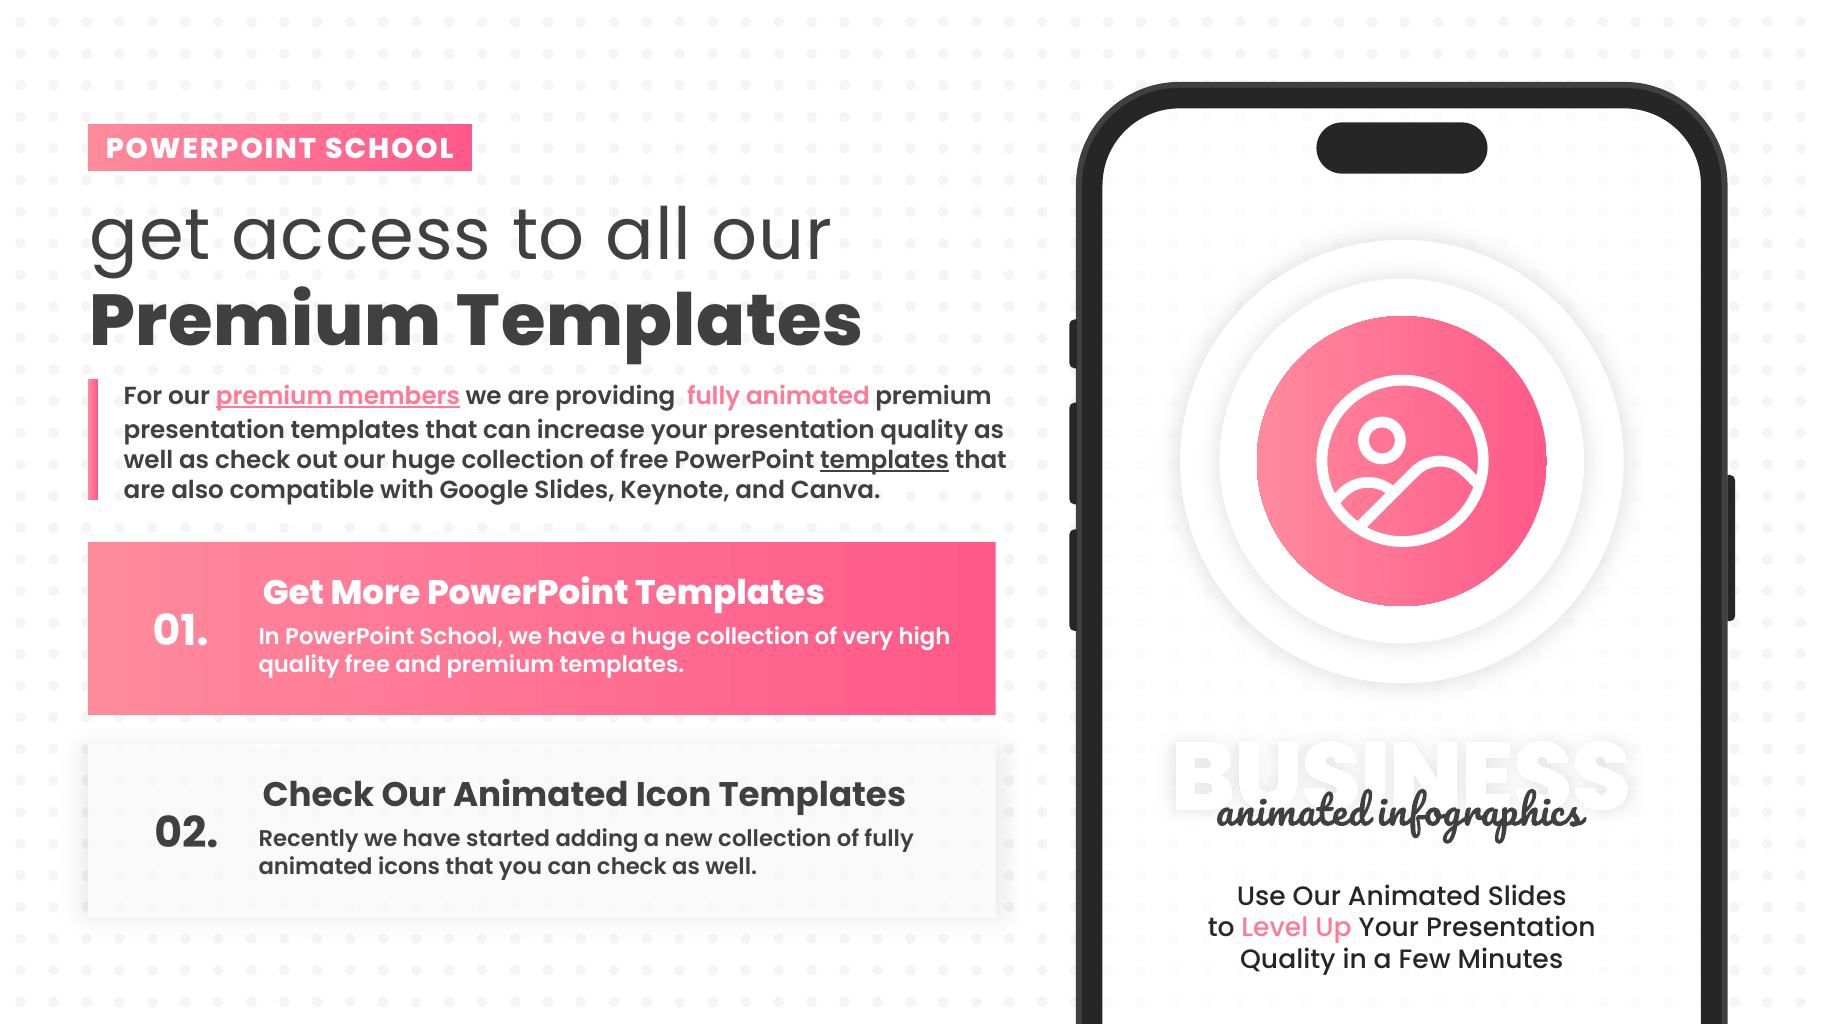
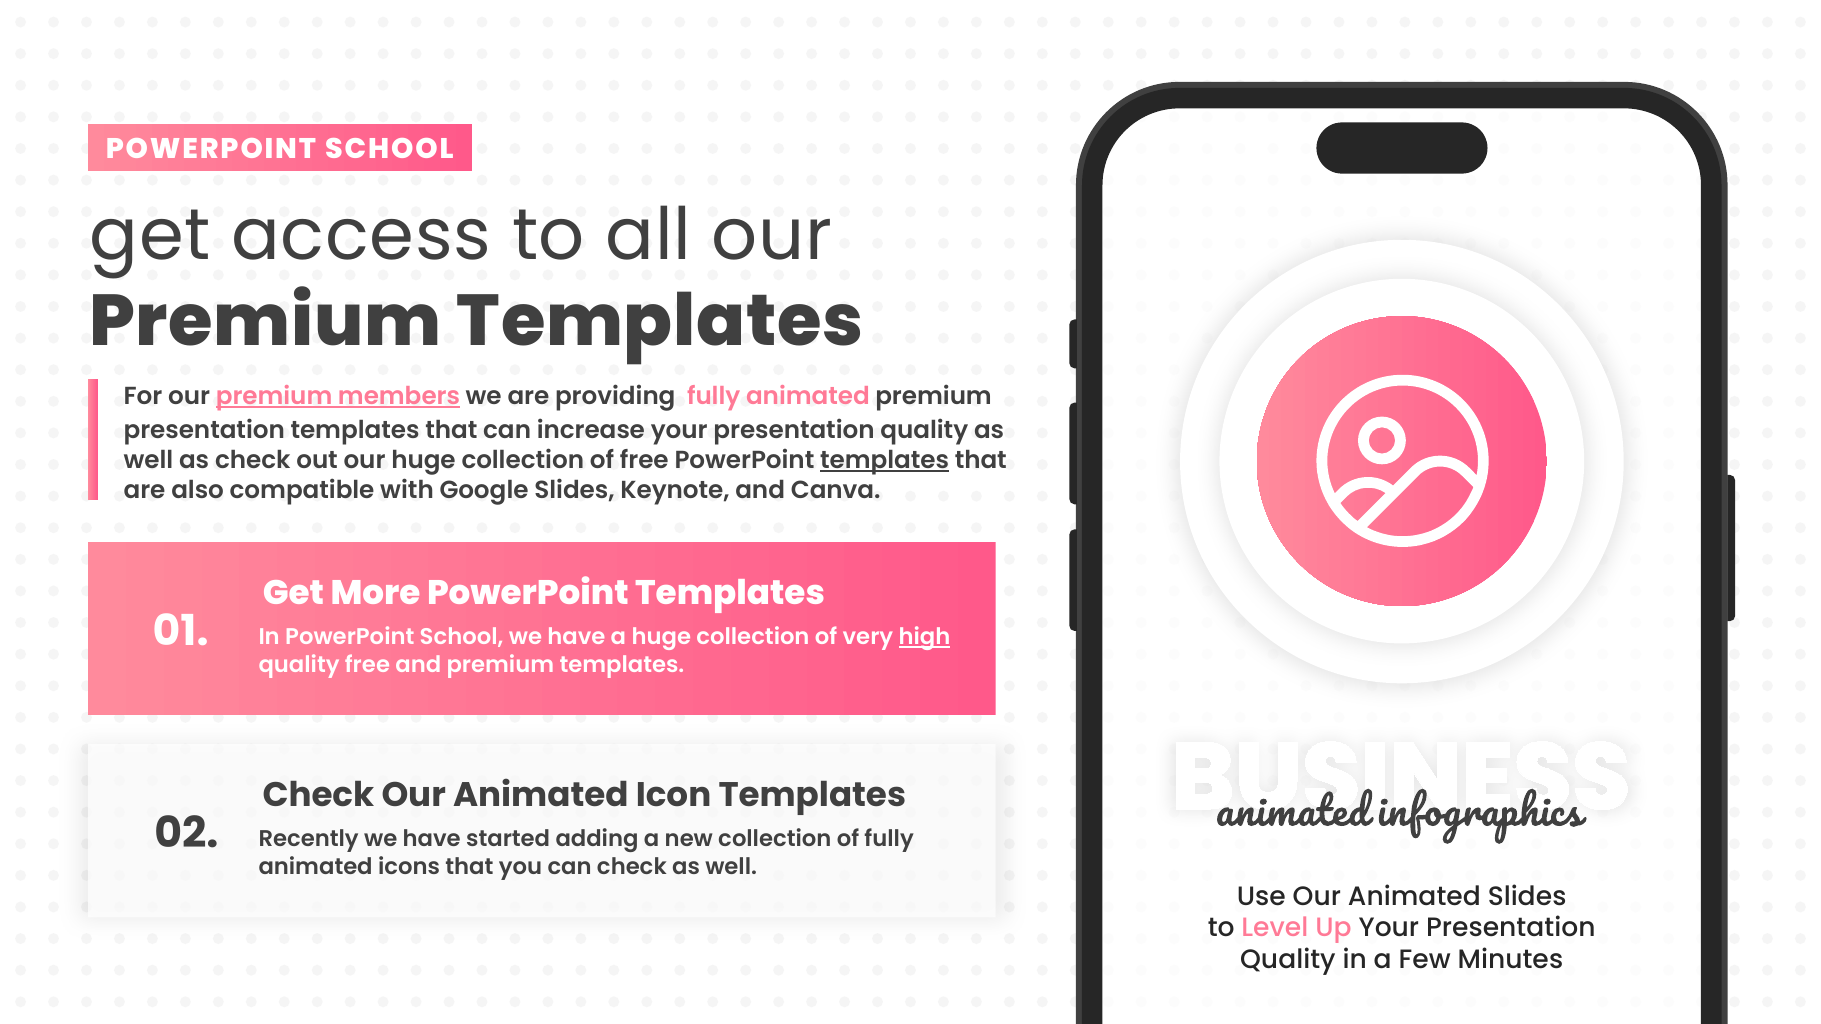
high underline: none -> present (925, 637)
